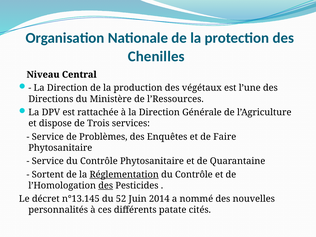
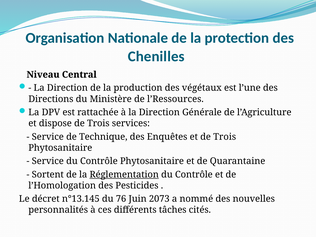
Problèmes: Problèmes -> Technique (103, 137)
et de Faire: Faire -> Trois (225, 137)
des underline: present -> none (106, 186)
52: 52 -> 76 (121, 199)
2014: 2014 -> 2073 (159, 199)
patate: patate -> tâches (173, 210)
